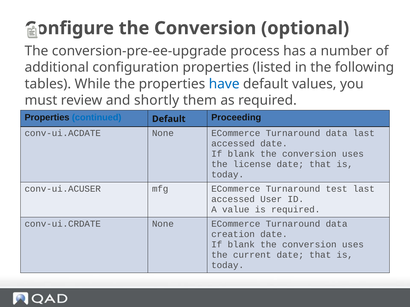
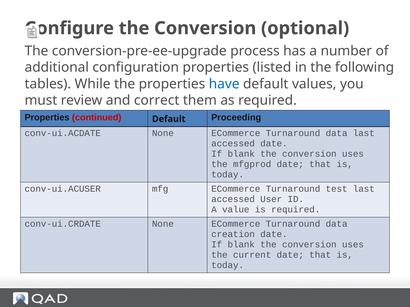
shortly: shortly -> correct (157, 100)
continued colour: blue -> red (97, 118)
license: license -> mfgprod (252, 164)
